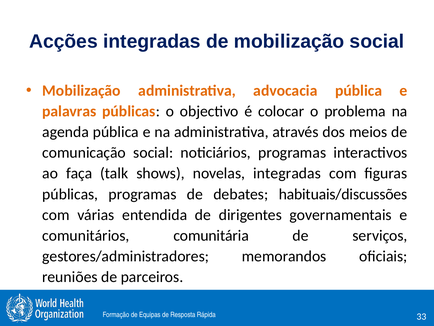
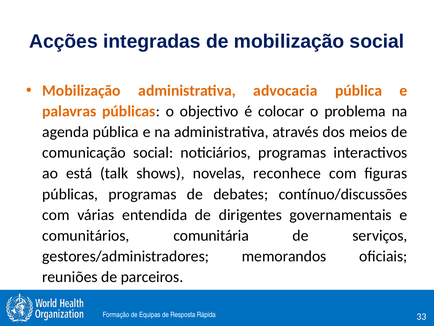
faça: faça -> está (79, 173)
novelas integradas: integradas -> reconhece (287, 173)
habituais/discussões: habituais/discussões -> contínuo/discussões (343, 194)
